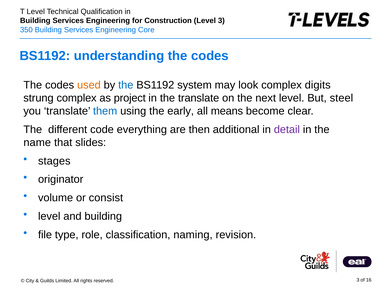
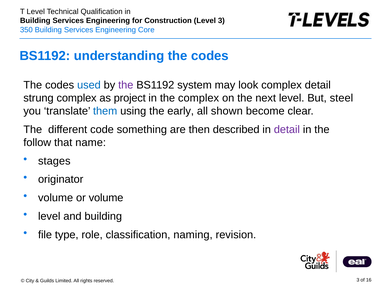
used colour: orange -> blue (89, 85)
the colour: blue -> purple (126, 85)
complex digits: digits -> detail (318, 85)
the translate: translate -> complex (199, 98)
means: means -> shown (227, 111)
everything: everything -> something (142, 130)
additional: additional -> described (236, 130)
name: name -> follow (37, 143)
slides: slides -> name (91, 143)
or consist: consist -> volume (106, 198)
